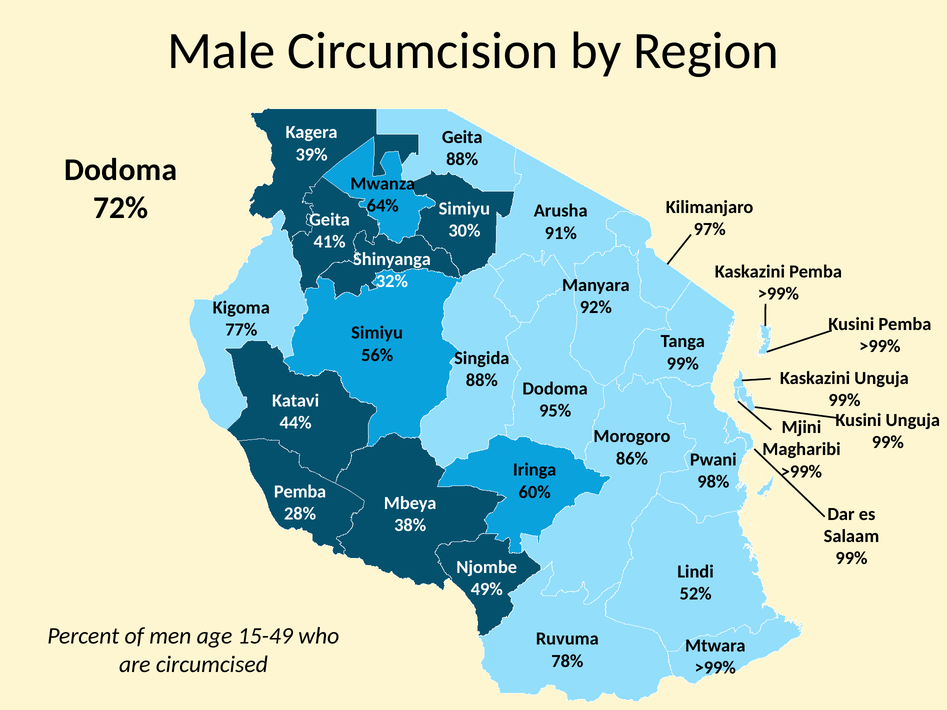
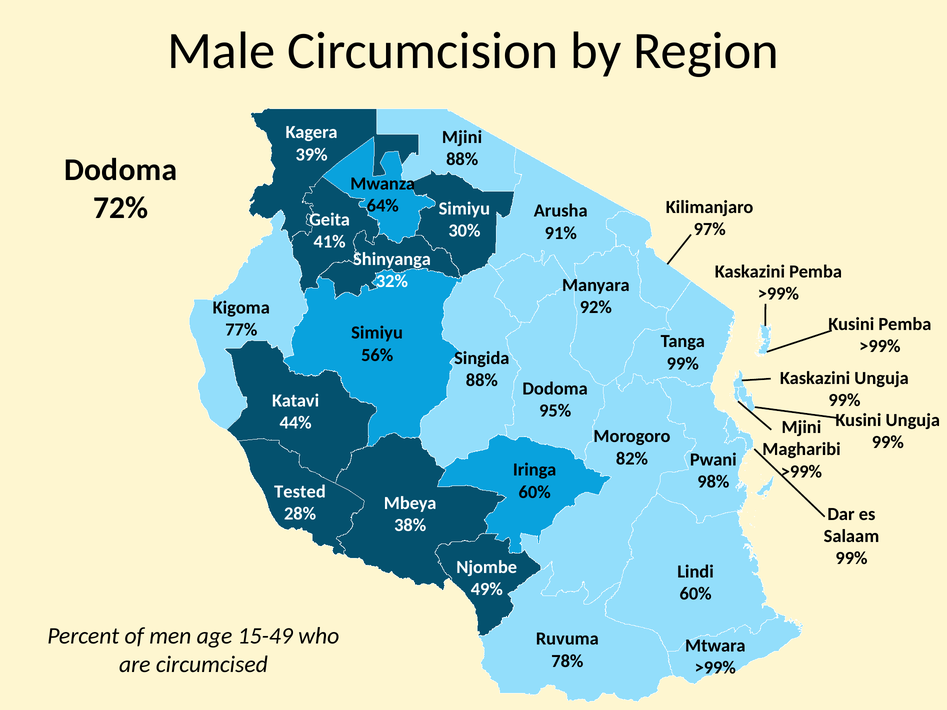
Geita: Geita -> Mjini (462, 137)
86%: 86% -> 82% (632, 459)
Pemba: Pemba -> Tested (300, 492)
52%: 52% -> 60% (696, 594)
